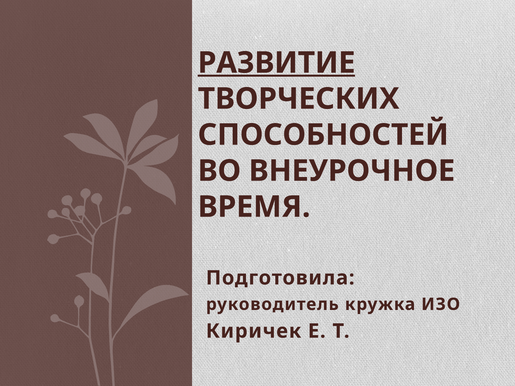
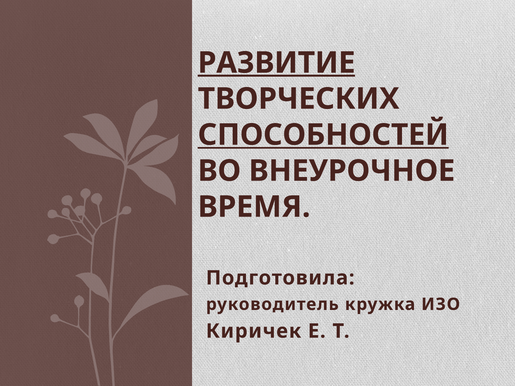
СПОСОБНОСТЕЙ underline: none -> present (323, 135)
